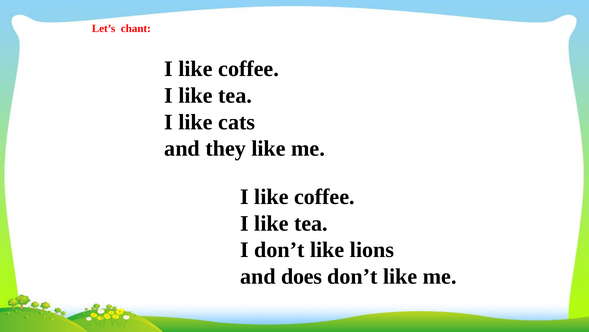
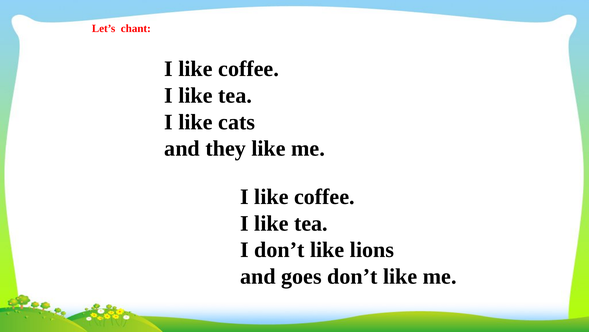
does: does -> goes (301, 276)
